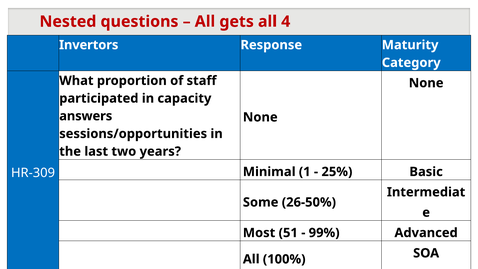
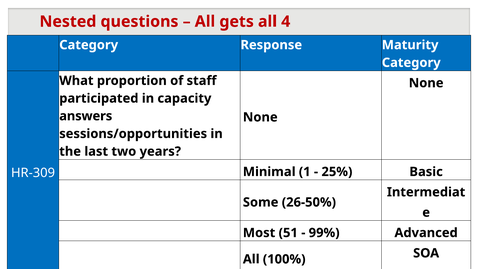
Invertors: Invertors -> Category (89, 45)
